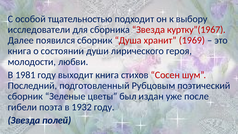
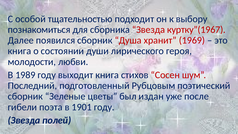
исследователи: исследователи -> познакомиться (39, 30)
1981: 1981 -> 1989 (25, 75)
1932: 1932 -> 1901 (82, 107)
